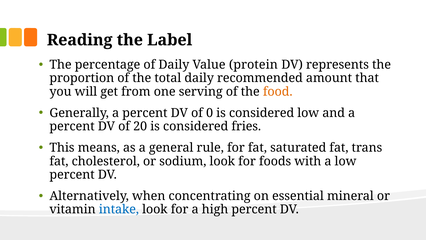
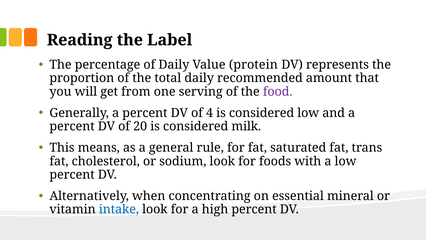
food colour: orange -> purple (278, 91)
0: 0 -> 4 (210, 113)
fries: fries -> milk (246, 126)
